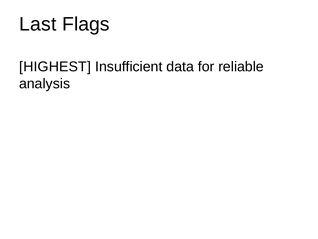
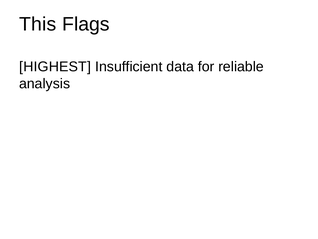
Last: Last -> This (38, 24)
